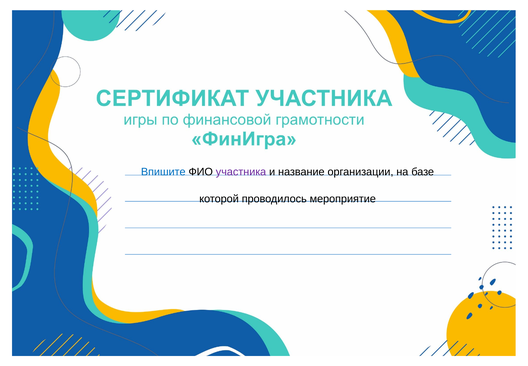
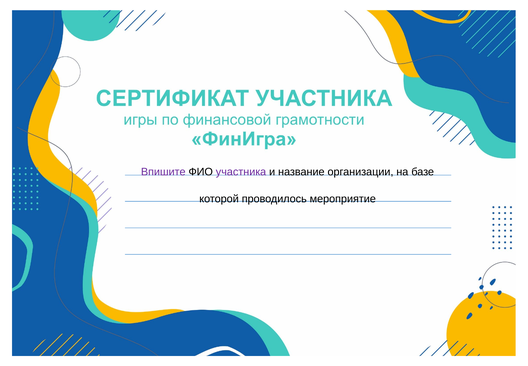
Впишите colour: blue -> purple (163, 172)
